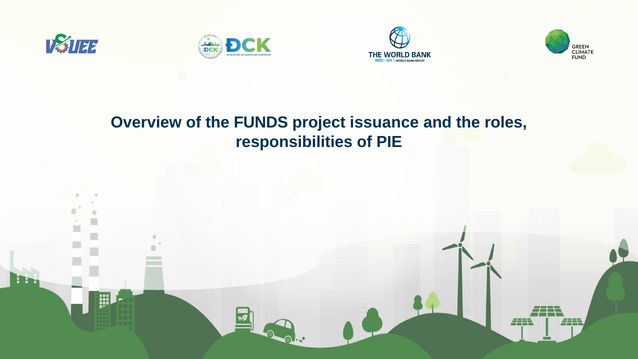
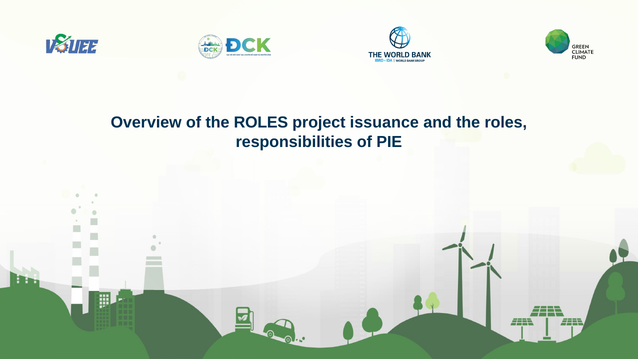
of the FUNDS: FUNDS -> ROLES (261, 123)
